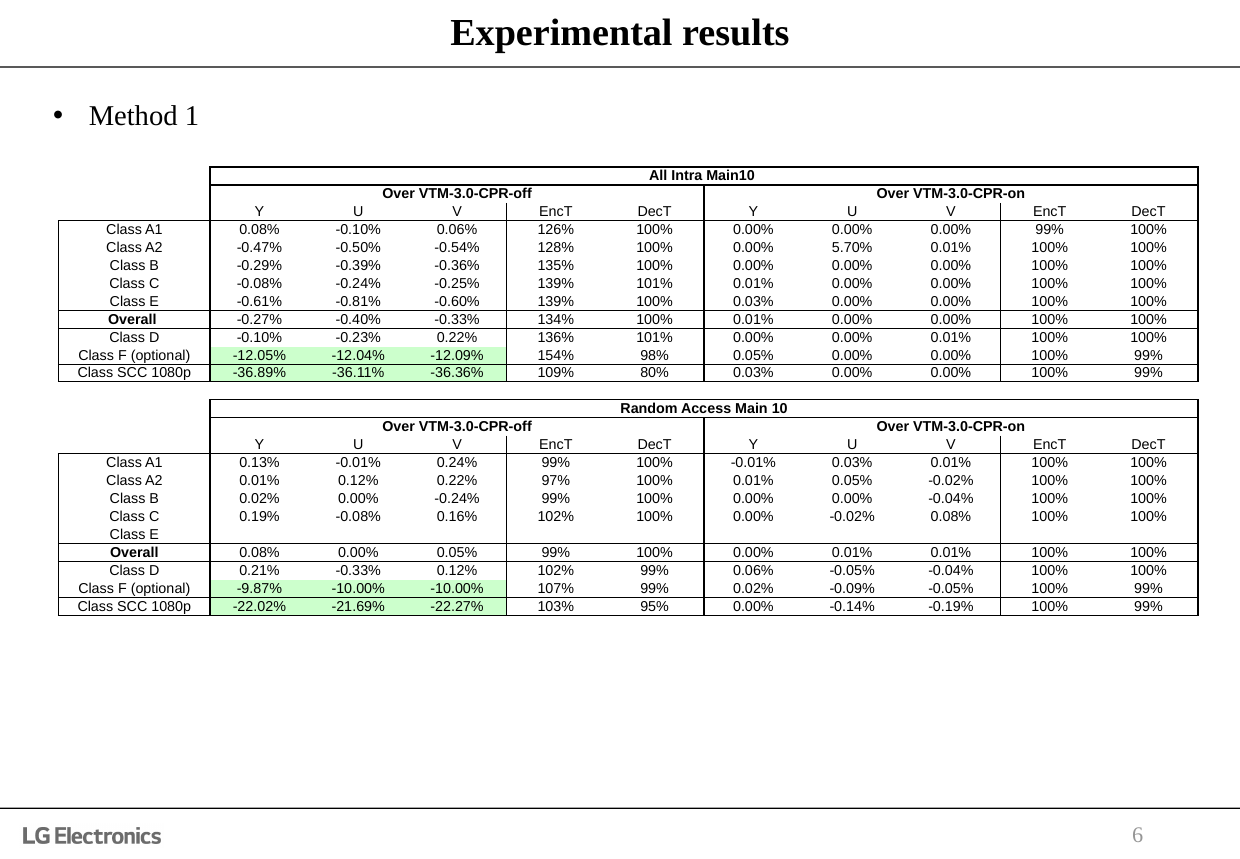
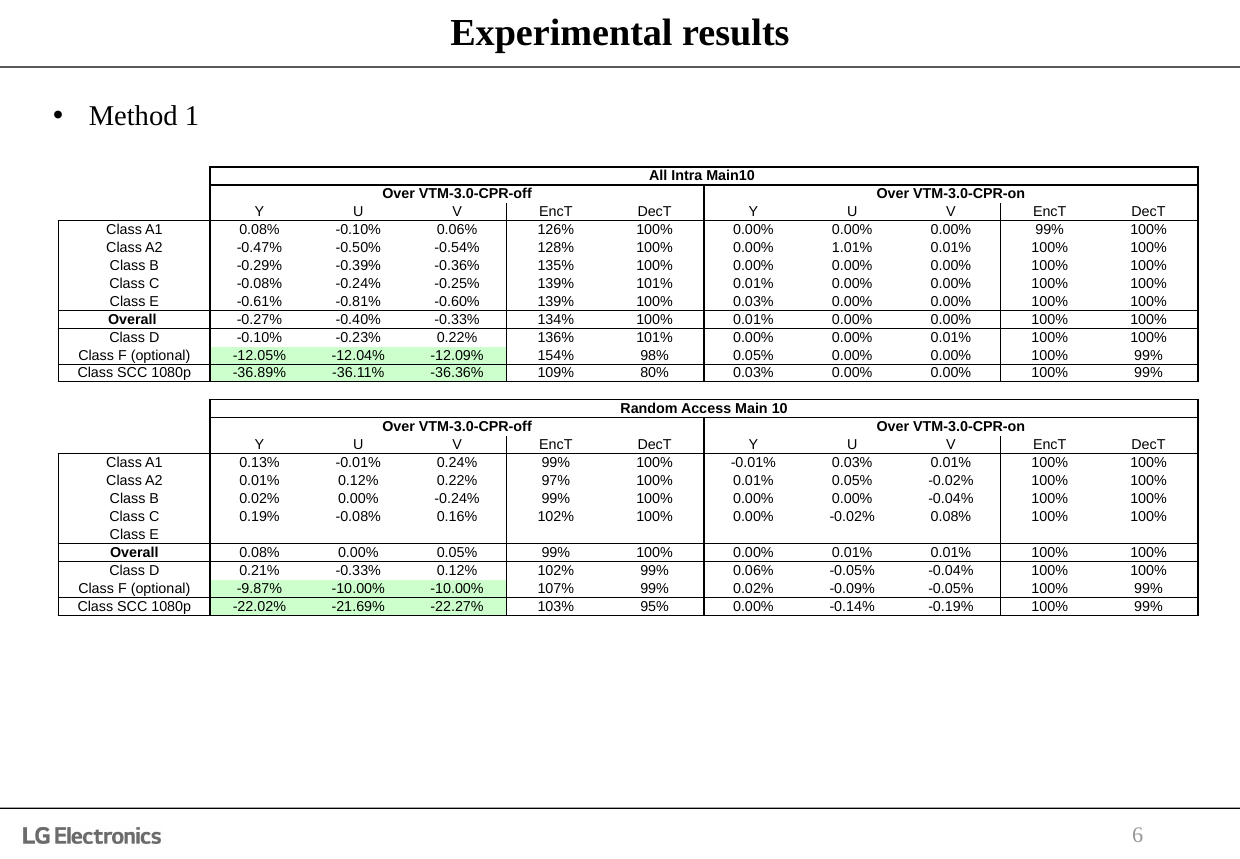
5.70%: 5.70% -> 1.01% (852, 248)
